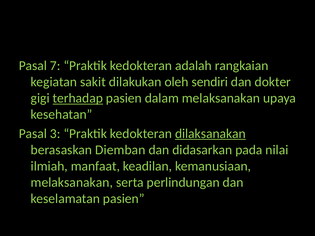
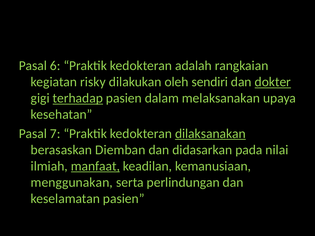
7: 7 -> 6 (55, 66)
sakit: sakit -> risky (93, 82)
dokter underline: none -> present (273, 82)
3: 3 -> 7 (55, 134)
manfaat underline: none -> present (95, 166)
melaksanakan: melaksanakan -> menggunakan (72, 183)
